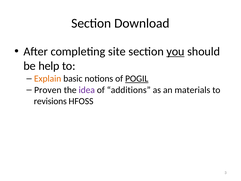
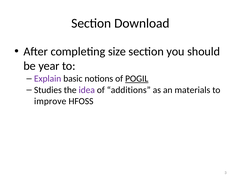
site: site -> size (117, 51)
you underline: present -> none (176, 51)
help: help -> year (49, 66)
Explain colour: orange -> purple (48, 79)
Proven: Proven -> Studies (48, 90)
revisions: revisions -> improve (50, 101)
